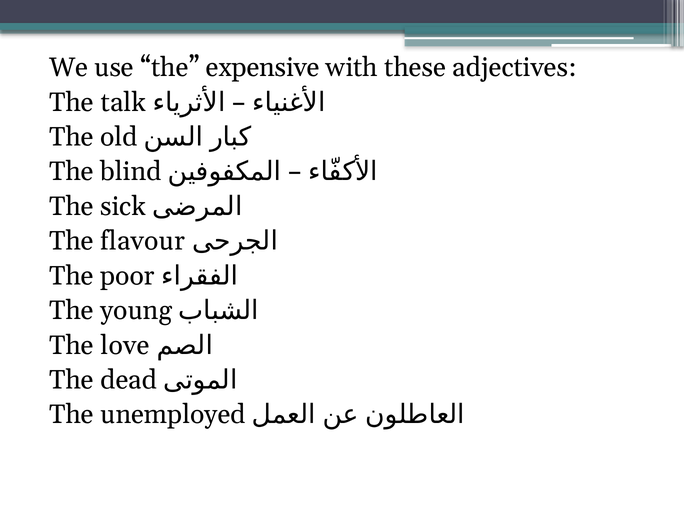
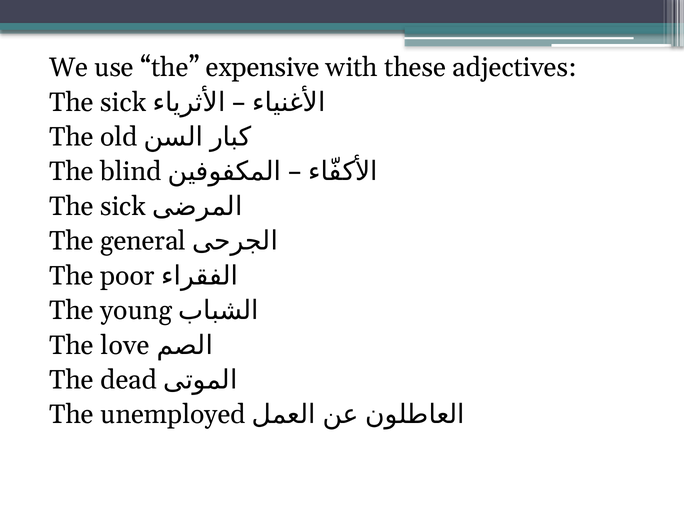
talk: talk -> sick (123, 102)
flavour: flavour -> general (143, 241)
